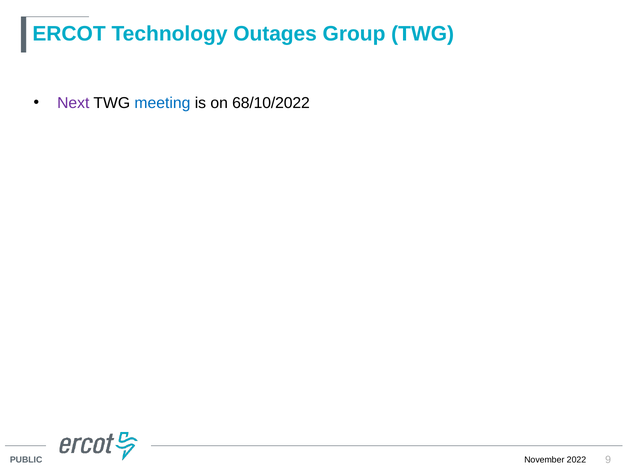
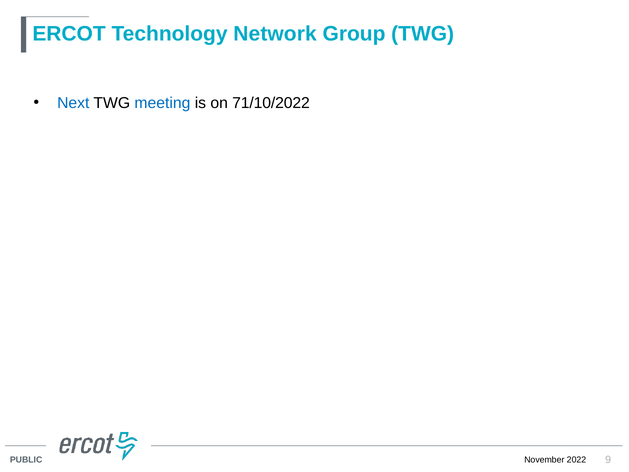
Outages: Outages -> Network (275, 34)
Next colour: purple -> blue (73, 103)
68/10/2022: 68/10/2022 -> 71/10/2022 (271, 103)
